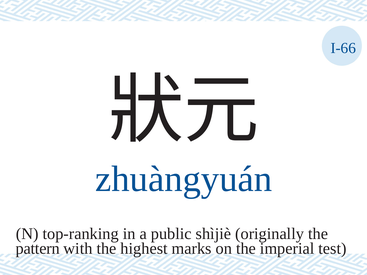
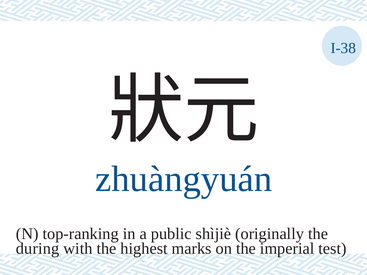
I-66: I-66 -> I-38 (343, 48)
pattern: pattern -> during (38, 249)
